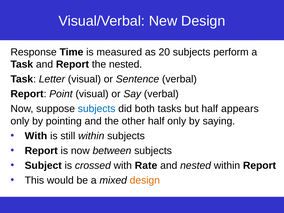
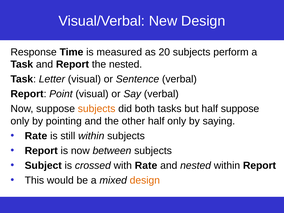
subjects colour: blue -> orange (97, 109)
half appears: appears -> suppose (240, 109)
With: With -> Rate (36, 136)
